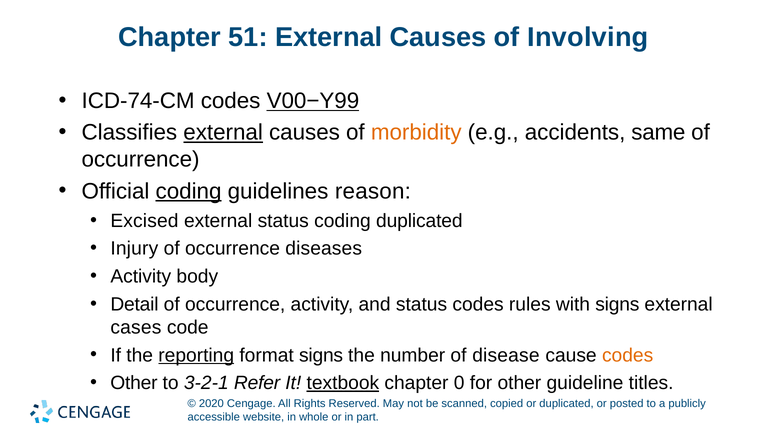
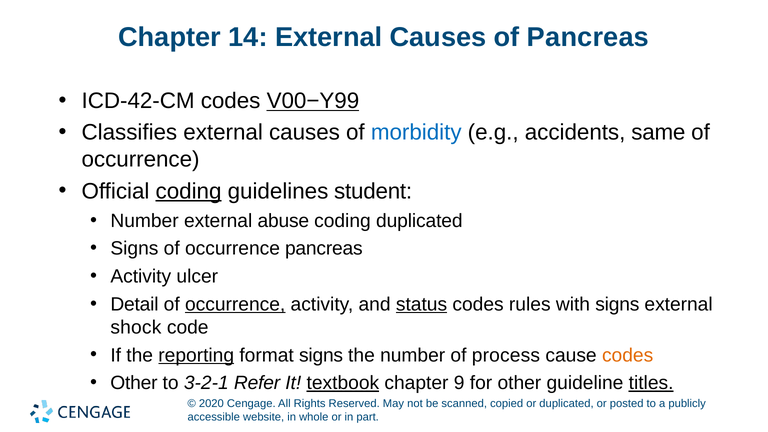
51: 51 -> 14 (248, 37)
of Involving: Involving -> Pancreas (588, 37)
ICD-74-CM: ICD-74-CM -> ICD-42-CM (138, 101)
external underline: present -> none (223, 133)
morbidity colour: orange -> blue (416, 133)
reason: reason -> student (373, 191)
Excised: Excised -> Number (145, 221)
external status: status -> abuse (283, 221)
Injury: Injury -> Signs (134, 249)
occurrence diseases: diseases -> pancreas (324, 249)
body: body -> ulcer (197, 276)
occurrence underline: none -> present (235, 304)
status underline: none -> present (422, 304)
cases: cases -> shock (136, 327)
disease: disease -> process (506, 355)
0: 0 -> 9 (459, 383)
titles underline: none -> present (651, 383)
